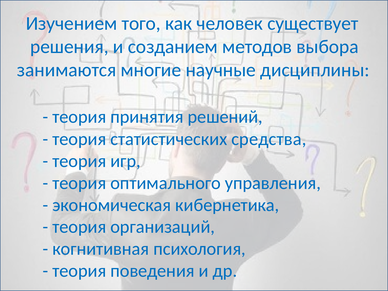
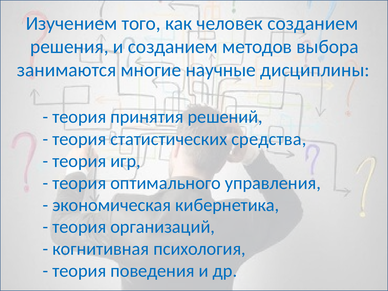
человек существует: существует -> созданием (313, 23)
